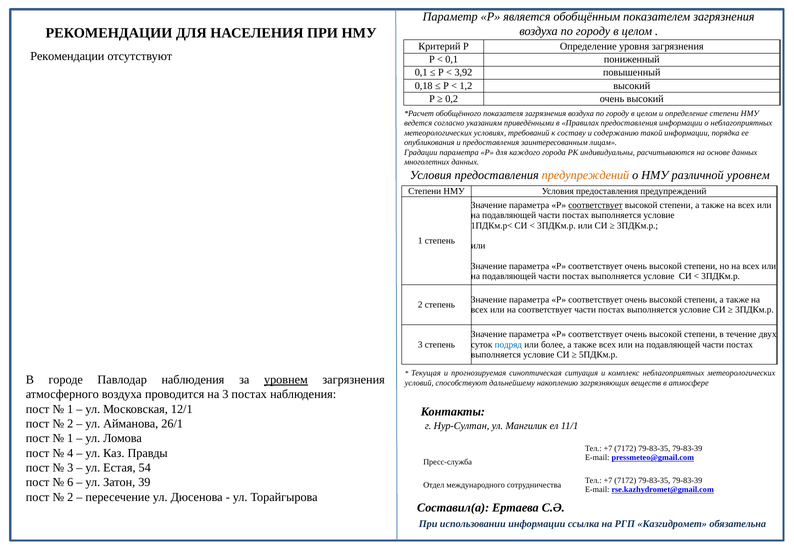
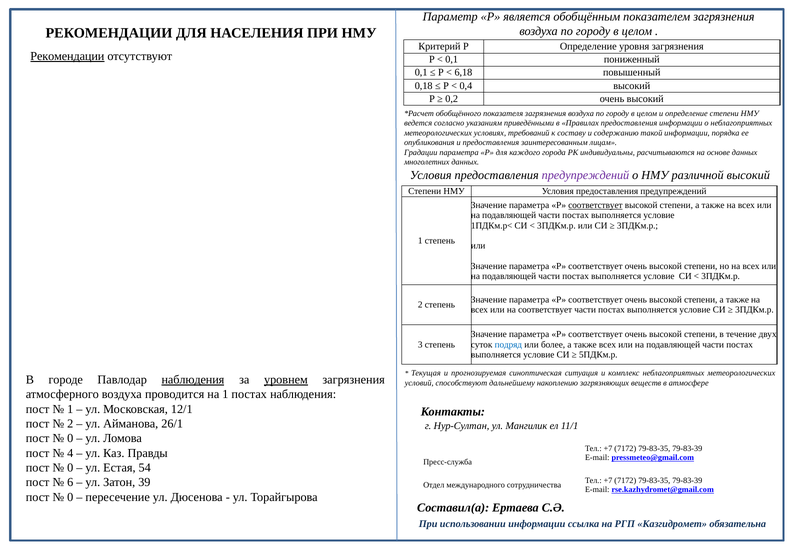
Рекомендации underline: none -> present (67, 56)
3,92: 3,92 -> 6,18 (463, 73)
1,2: 1,2 -> 0,4 (466, 86)
предупреждений colour: orange -> purple (585, 175)
различной уровнем: уровнем -> высокий (748, 175)
наблюдения underline: none -> present (193, 379)
на 3: 3 -> 1 (225, 394)
1: 1 -> 0 (70, 438)
3: 3 -> 0 (70, 467)
2: 2 -> 0 (70, 497)
